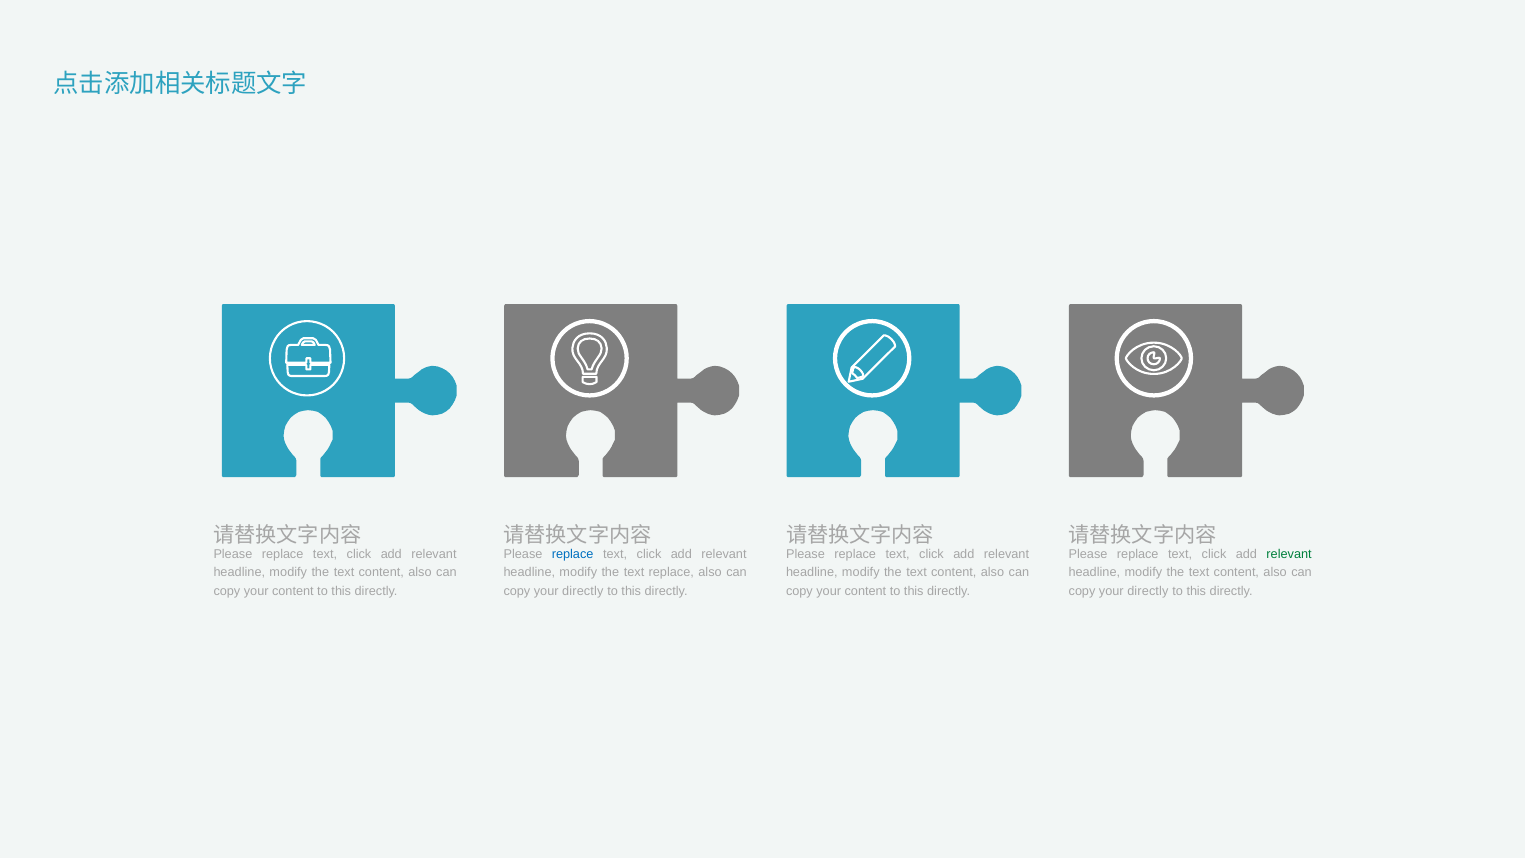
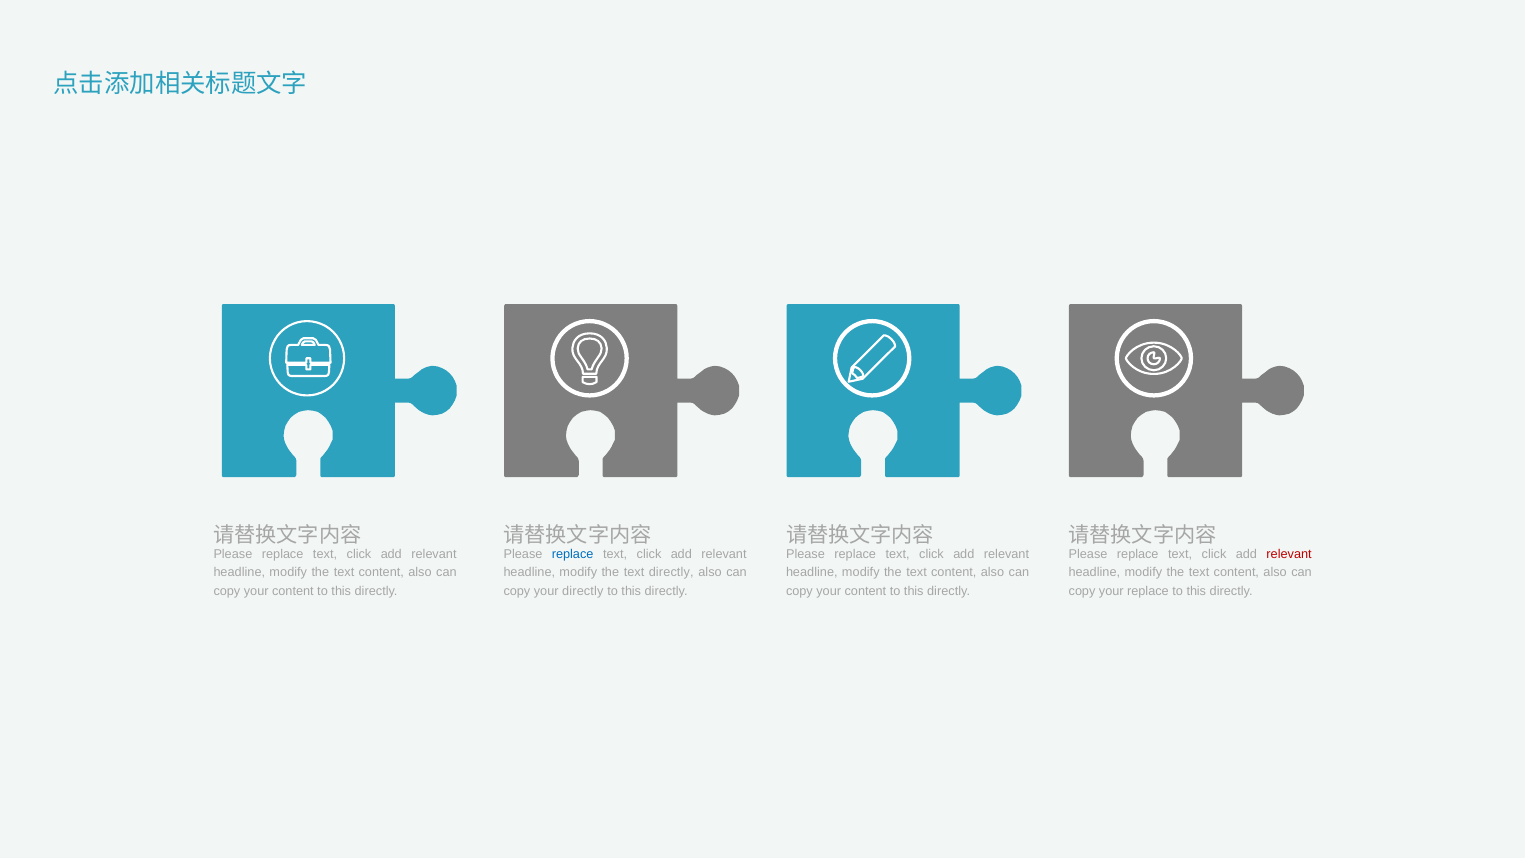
relevant colour: green -> red (1289, 554)
text replace: replace -> directly (671, 573)
directly: directly -> replace (1148, 591)
